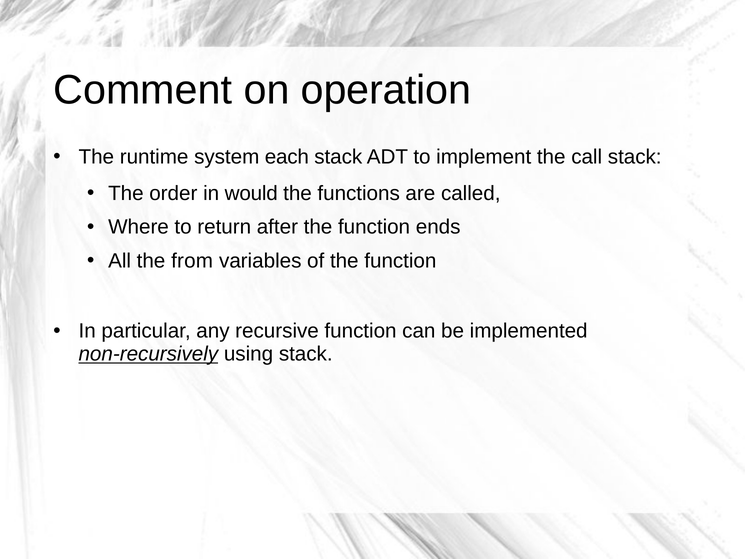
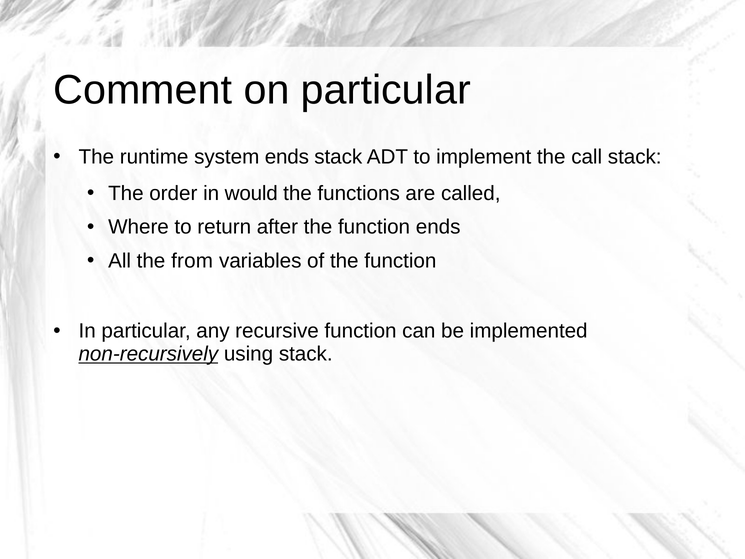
on operation: operation -> particular (386, 90)
system each: each -> ends (287, 157)
